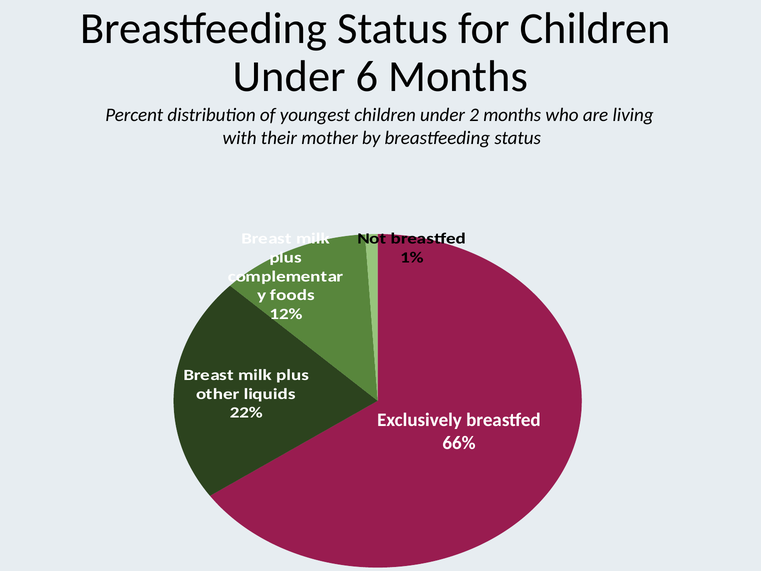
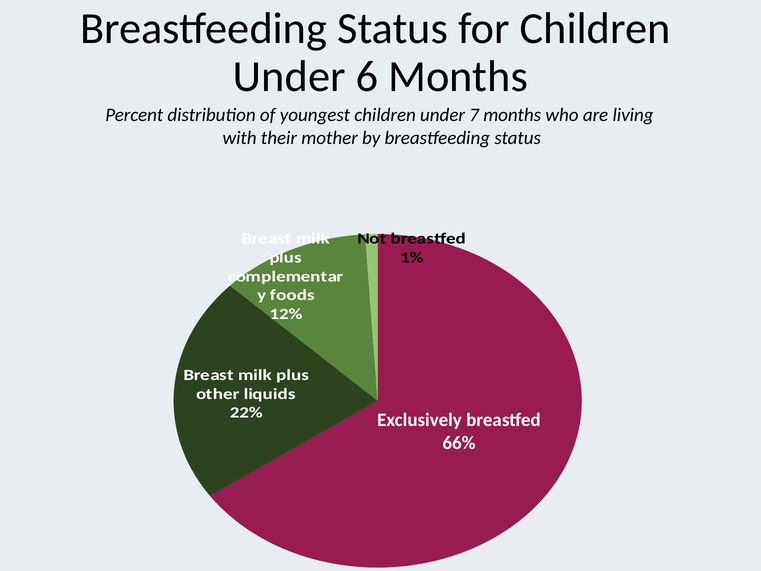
2: 2 -> 7 (474, 115)
